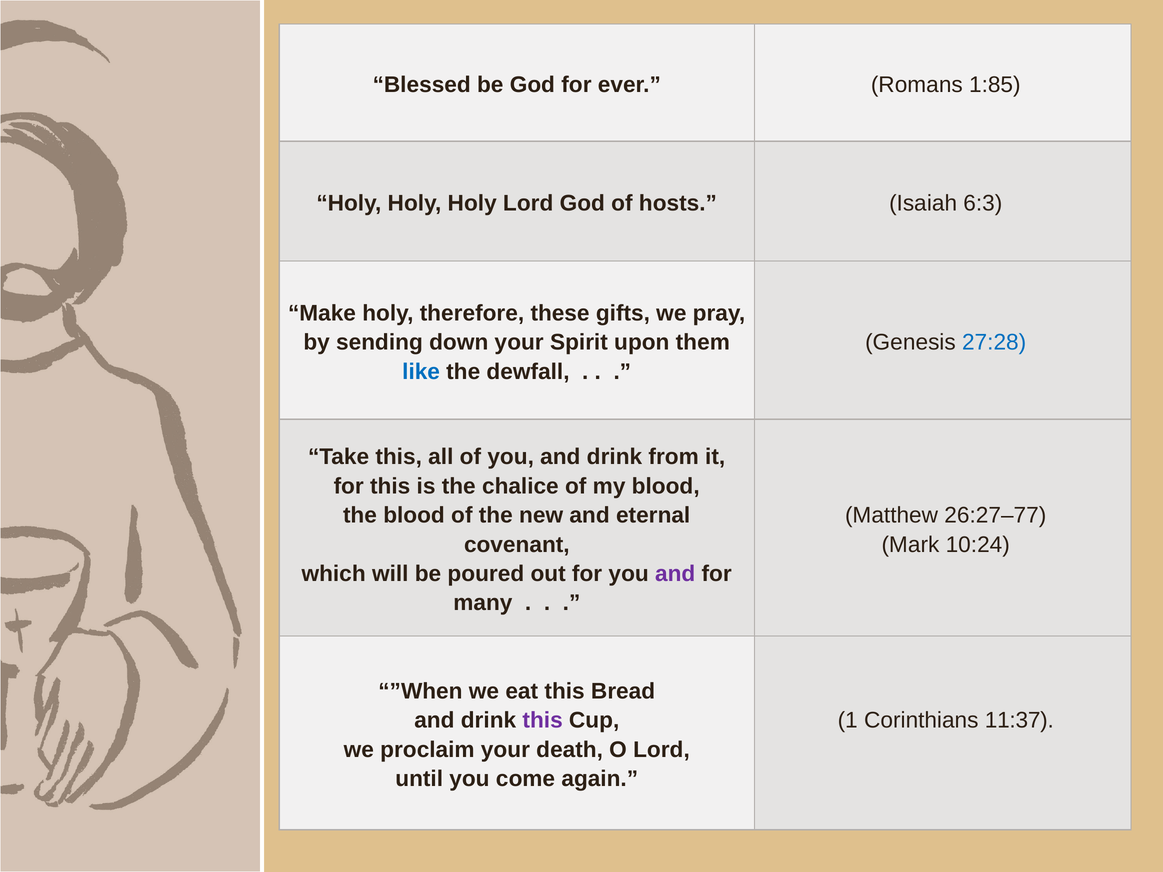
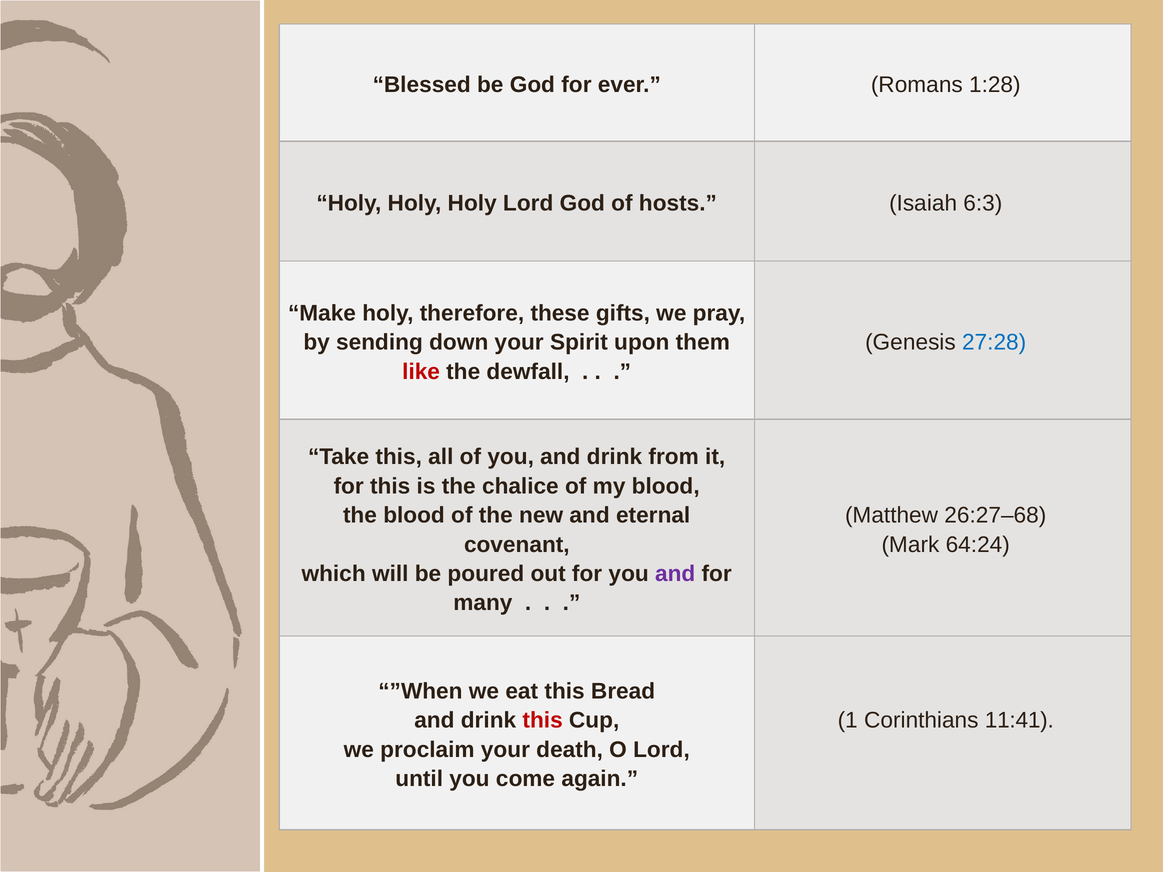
1:85: 1:85 -> 1:28 (995, 85)
like colour: blue -> red (421, 372)
26:27–77: 26:27–77 -> 26:27–68 (995, 516)
10:24: 10:24 -> 64:24 (978, 545)
this colour: purple -> red (543, 721)
11:37: 11:37 -> 11:41 (1019, 721)
